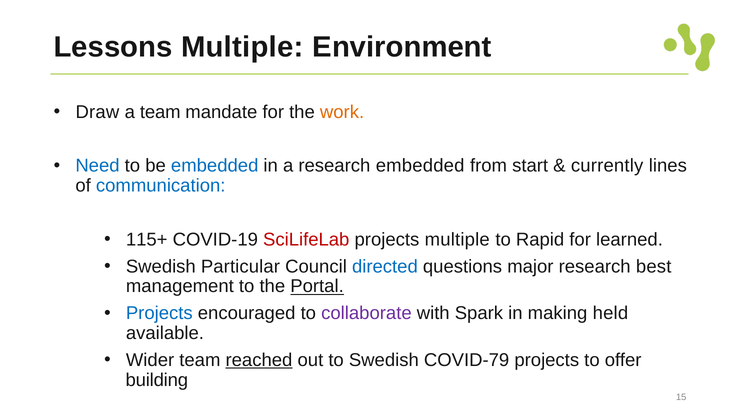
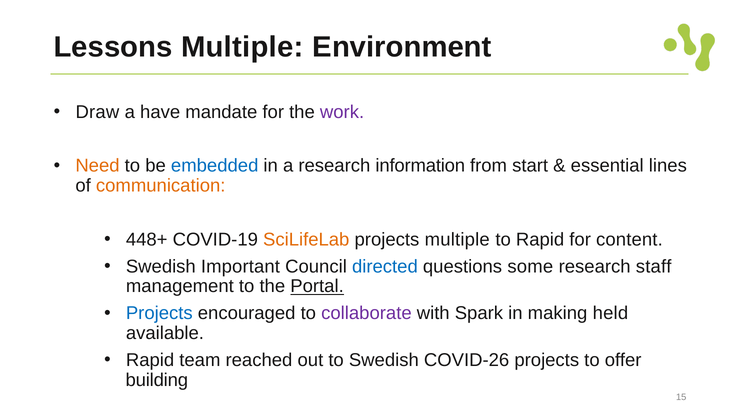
a team: team -> have (160, 112)
work colour: orange -> purple (342, 112)
Need colour: blue -> orange (97, 166)
research embedded: embedded -> information (420, 166)
currently: currently -> essential (607, 166)
communication colour: blue -> orange (161, 186)
115+: 115+ -> 448+ (147, 240)
SciLifeLab colour: red -> orange (306, 240)
learned: learned -> content (629, 240)
Particular: Particular -> Important (240, 267)
major: major -> some (530, 267)
best: best -> staff (654, 267)
Wider: Wider -> Rapid (150, 360)
reached underline: present -> none (259, 360)
COVID-79: COVID-79 -> COVID-26 (467, 360)
